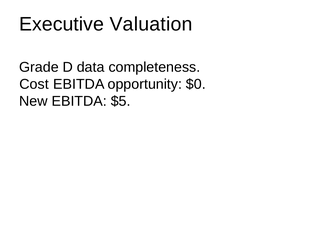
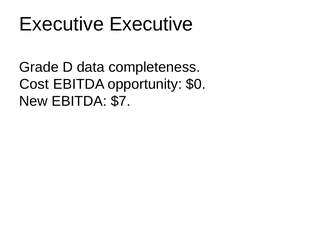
Executive Valuation: Valuation -> Executive (151, 24)
$5: $5 -> $7 (121, 101)
